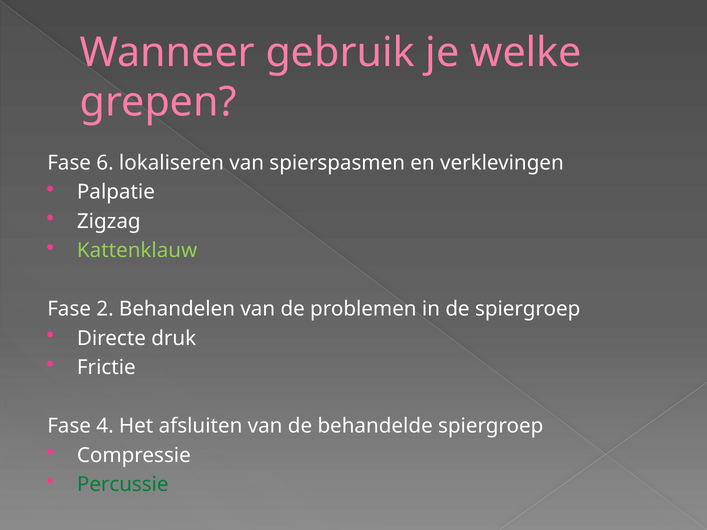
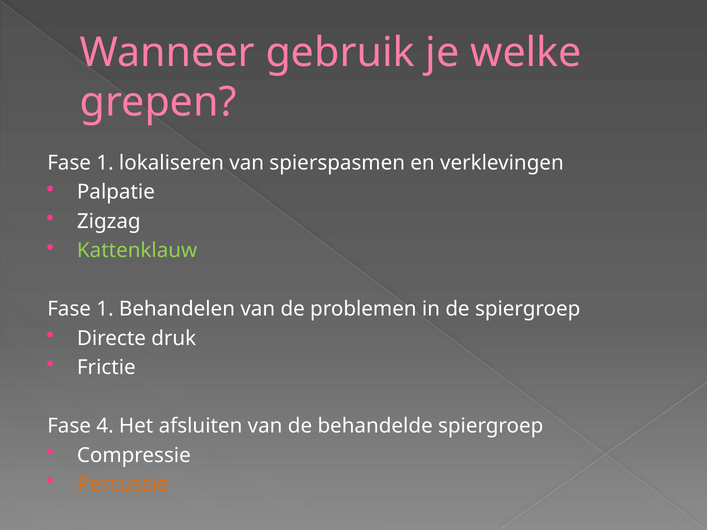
6: 6 -> 1 (105, 163)
2: 2 -> 1 (105, 309)
Percussie colour: green -> orange (123, 485)
